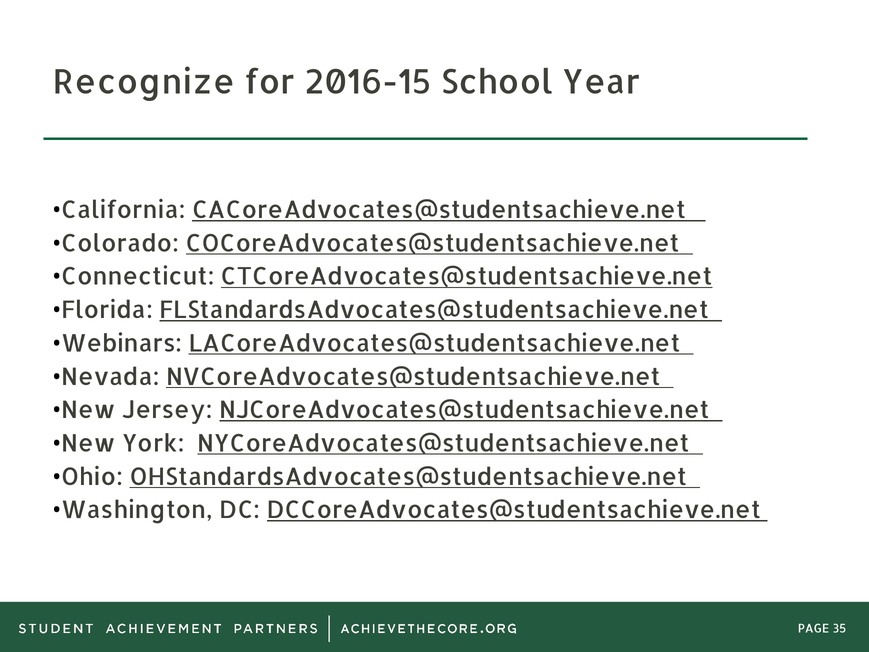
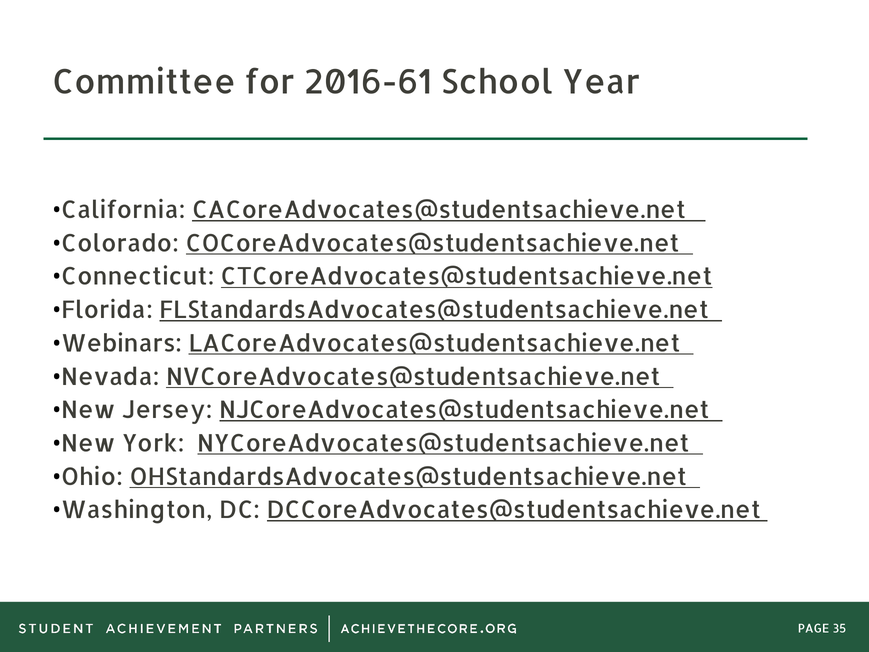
Recognize: Recognize -> Committee (144, 83)
2016-15: 2016-15 -> 2016-61 (368, 83)
